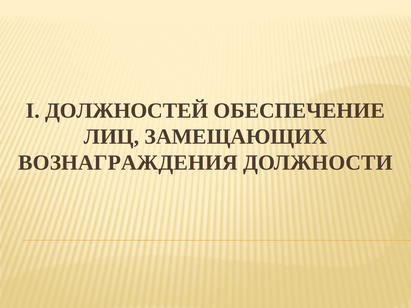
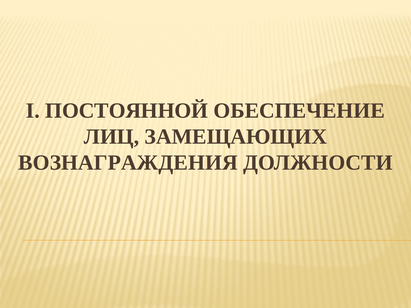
ДОЛЖНОСТЕЙ: ДОЛЖНОСТЕЙ -> ПОСТОЯННОЙ (127, 111)
